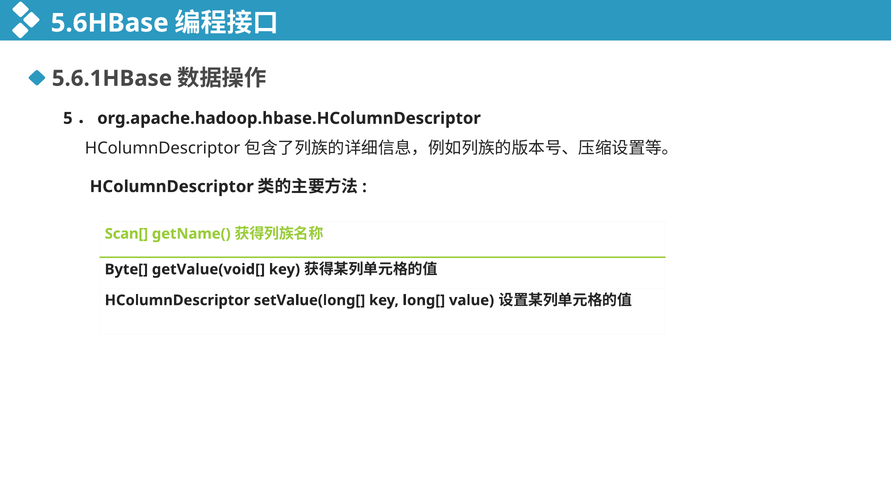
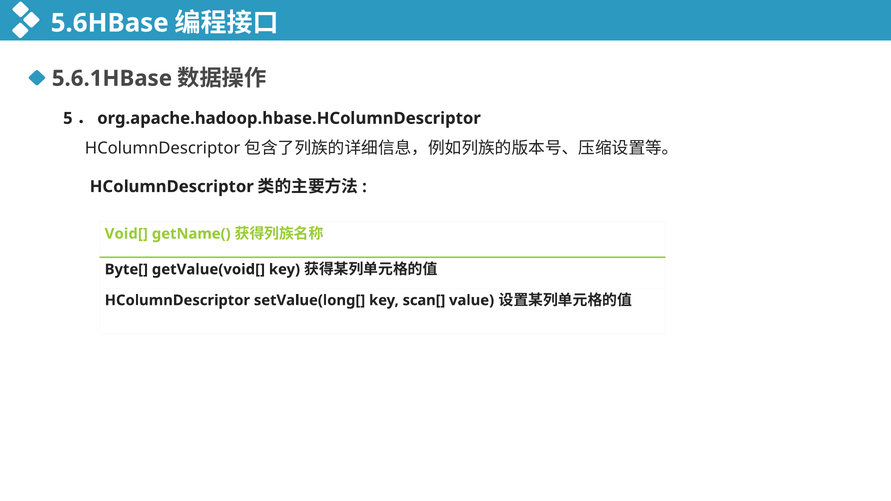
Scan[: Scan[ -> Void[ (126, 234)
long[: long[ -> scan[ (424, 300)
